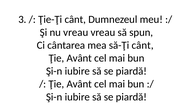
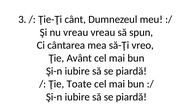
să-Ţi cânt: cânt -> vreo (143, 45)
Avânt: Avânt -> Toate (79, 84)
